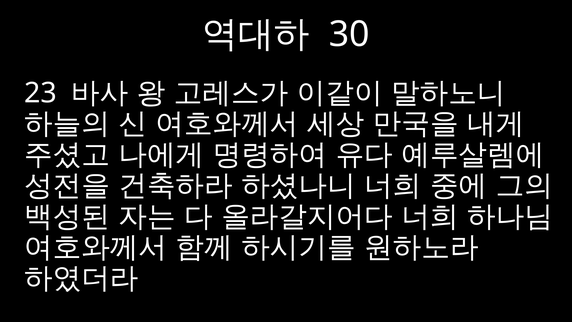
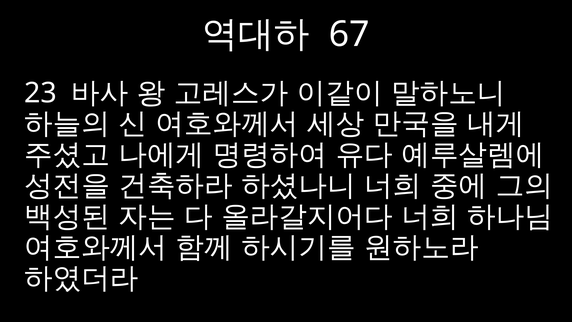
30: 30 -> 67 (349, 34)
